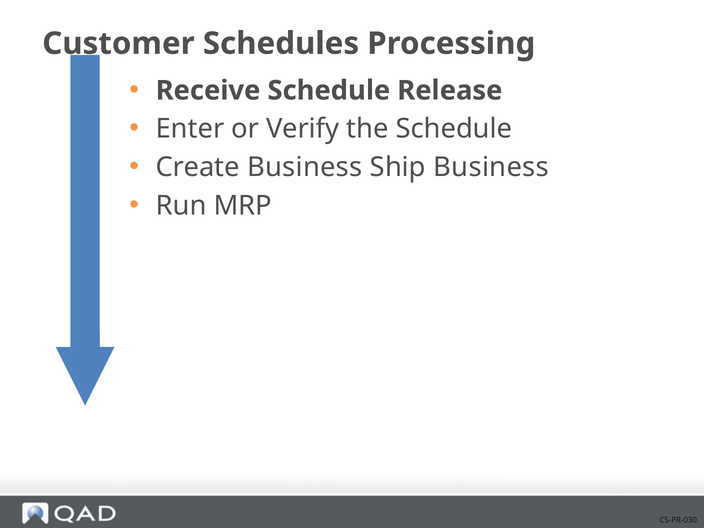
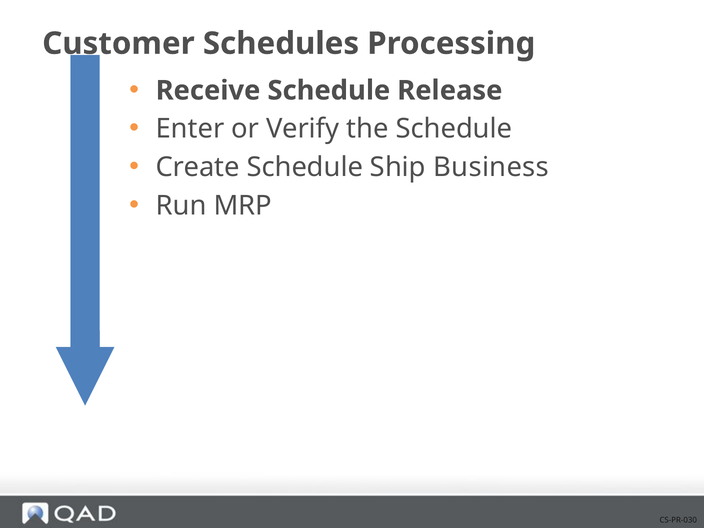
Create Business: Business -> Schedule (305, 167)
